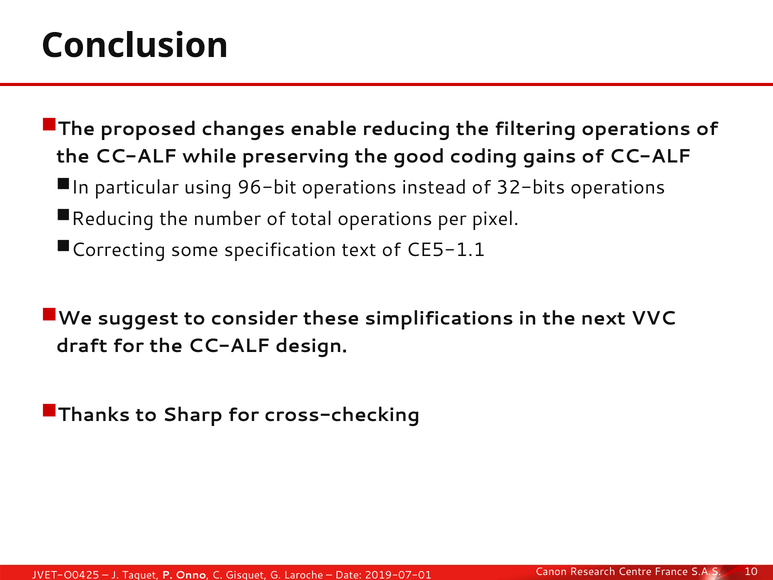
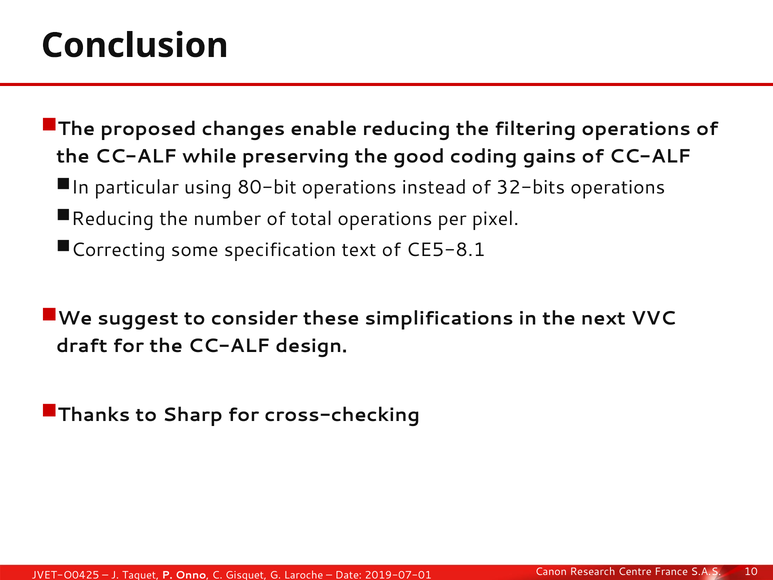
96-bit: 96-bit -> 80-bit (267, 188)
CE5-1.1: CE5-1.1 -> CE5-8.1 (446, 250)
